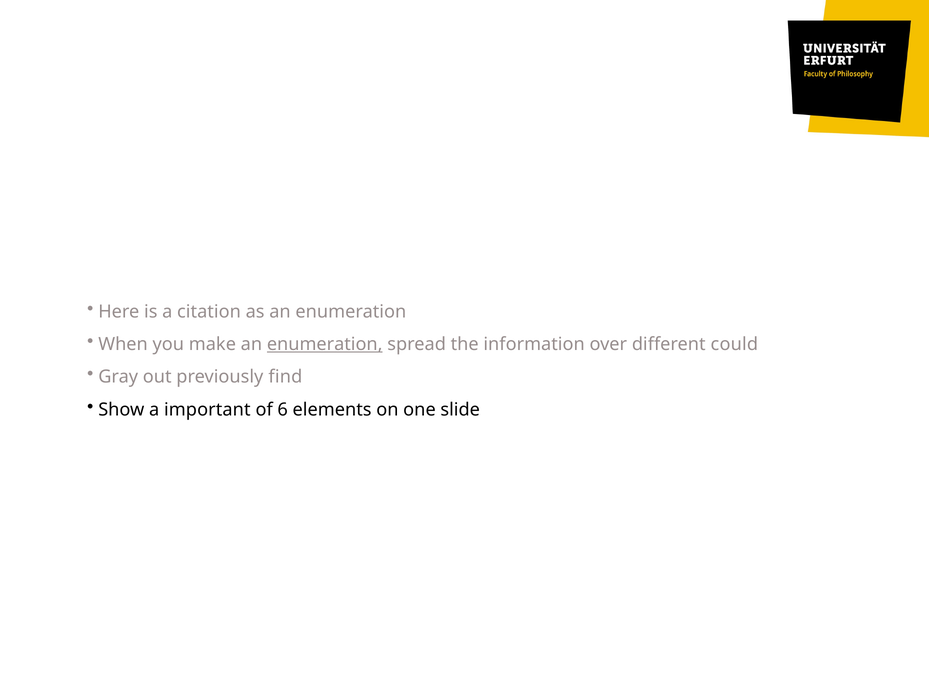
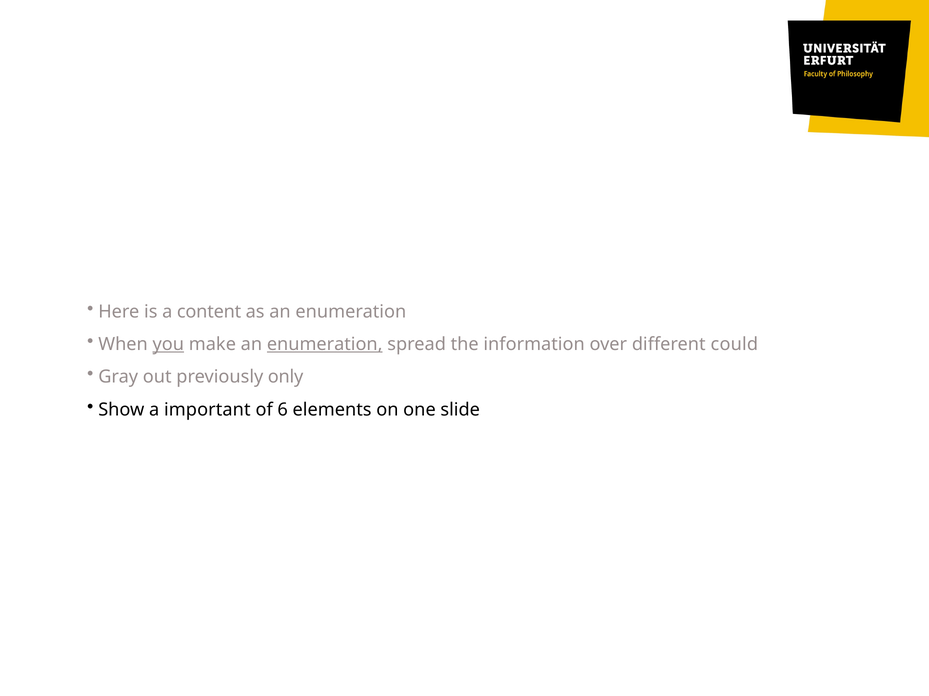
citation: citation -> content (209, 312)
you underline: none -> present (168, 345)
find: find -> only (286, 377)
